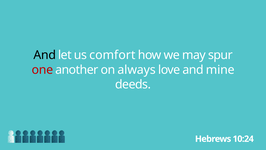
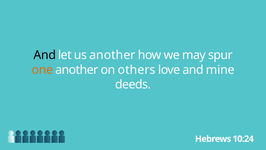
us comfort: comfort -> another (112, 55)
one colour: red -> orange (42, 70)
always: always -> others (137, 70)
